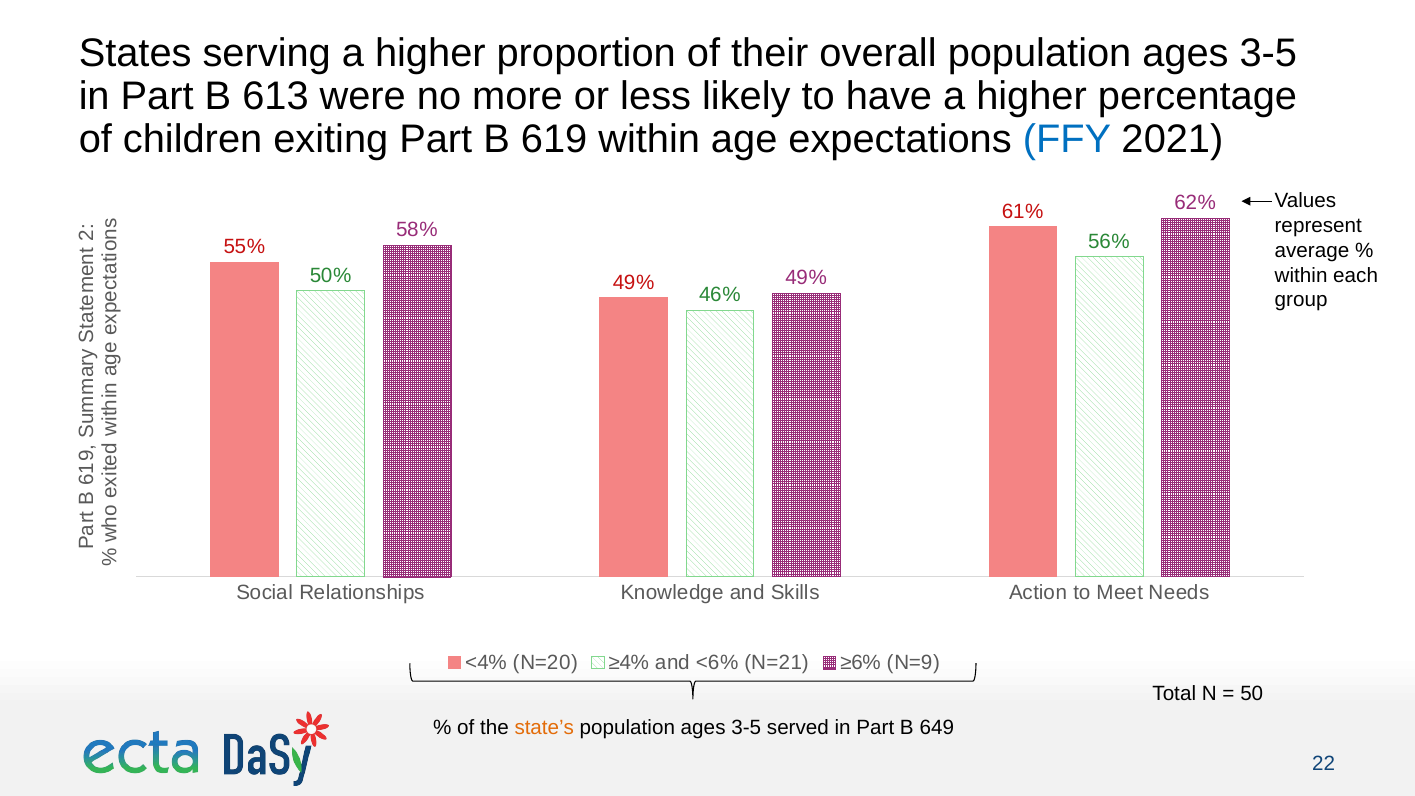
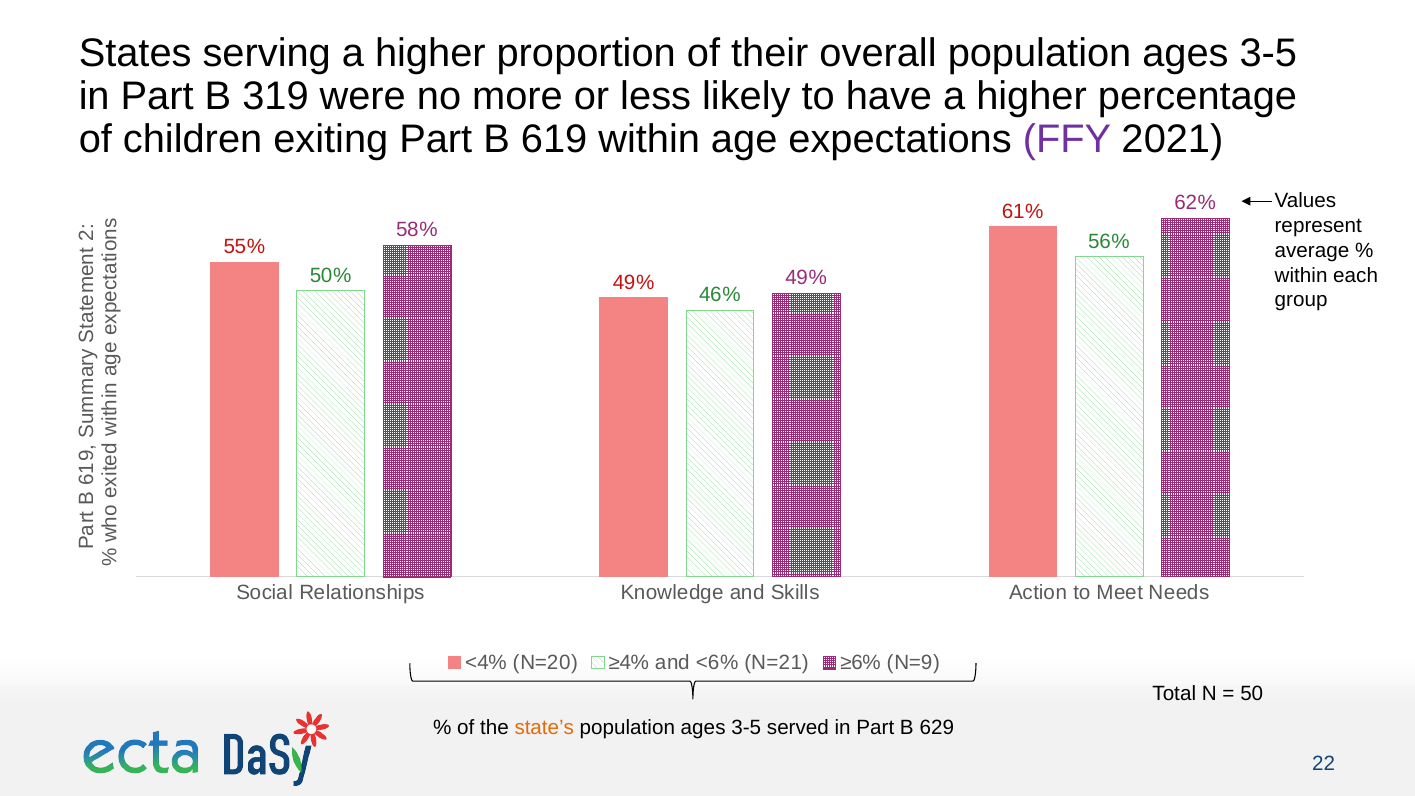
613: 613 -> 319 (275, 96)
FFY colour: blue -> purple (1067, 139)
649: 649 -> 629 (937, 728)
